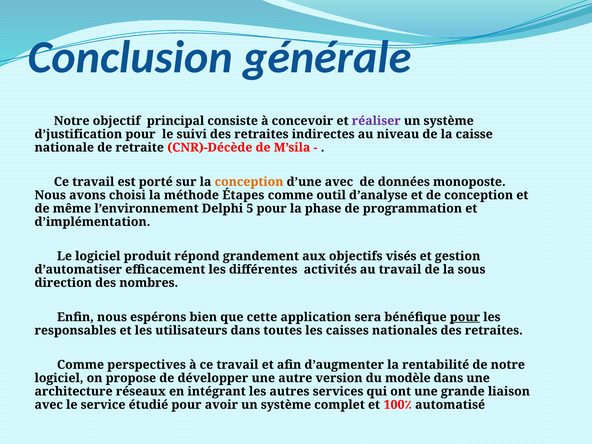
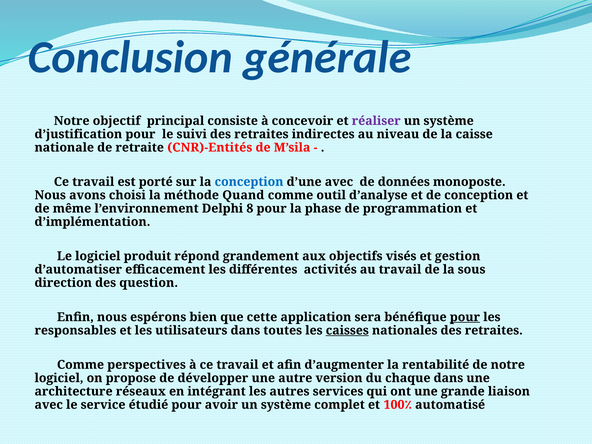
CNR)-Décède: CNR)-Décède -> CNR)-Entités (210, 147)
conception colour: orange -> blue (249, 182)
Étapes: Étapes -> Quand (243, 195)
5: 5 -> 8 (250, 208)
nombres: nombres -> question (149, 283)
caisses underline: none -> present (347, 330)
modèle: modèle -> chaque (408, 378)
